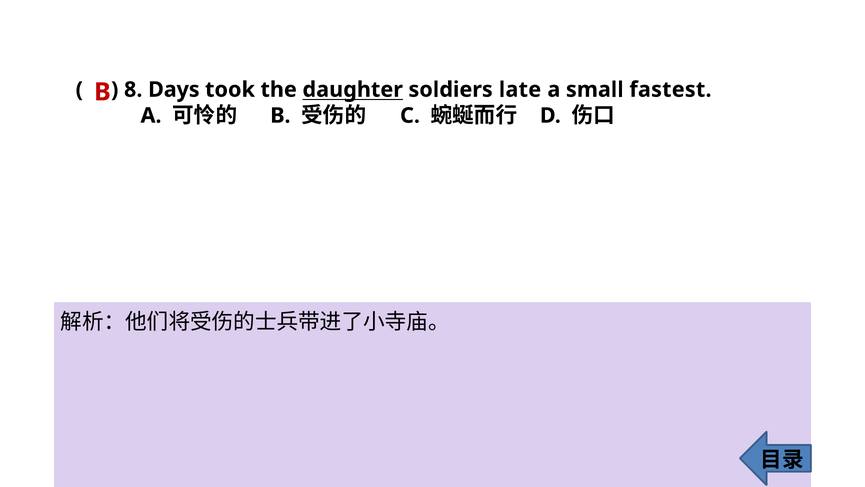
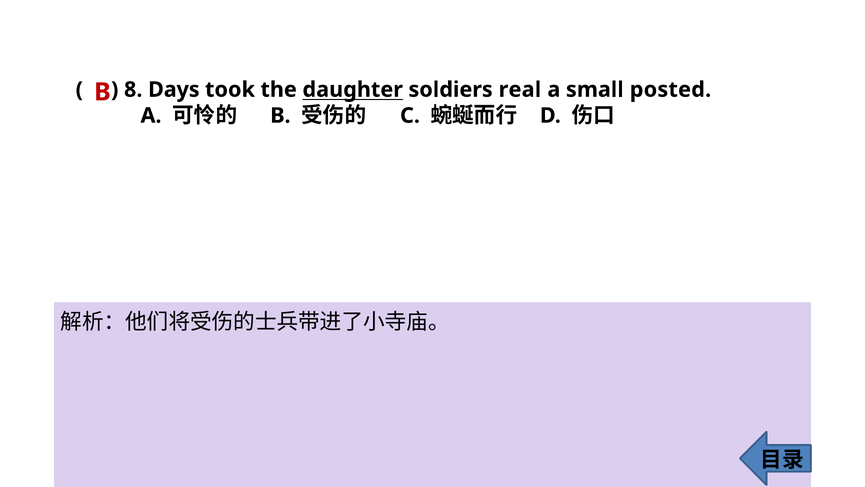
late: late -> real (520, 90)
fastest: fastest -> posted (670, 90)
